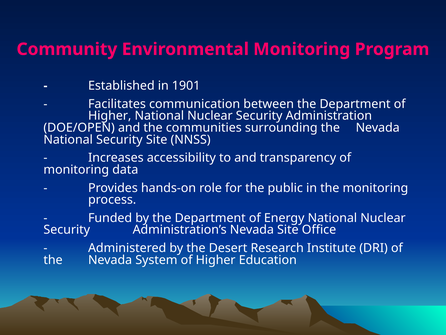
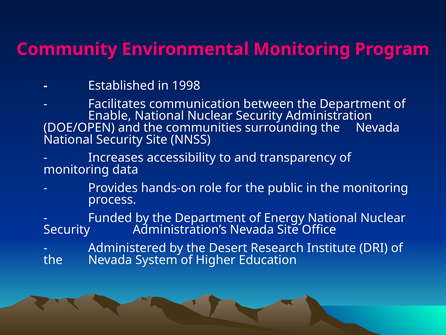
1901: 1901 -> 1998 (186, 86)
Higher: Higher -> Enable (110, 116)
